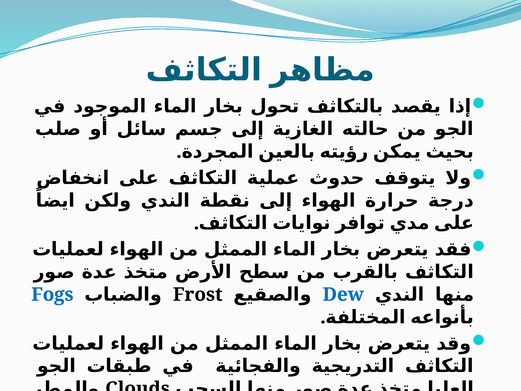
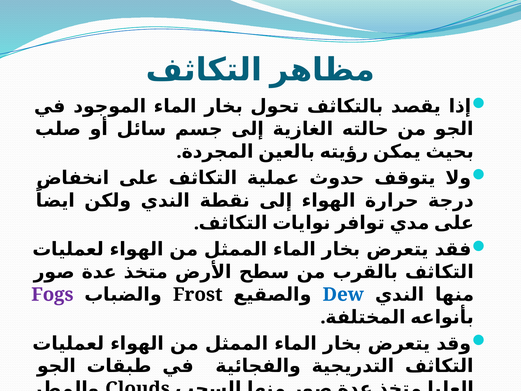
Fogs colour: blue -> purple (52, 294)
